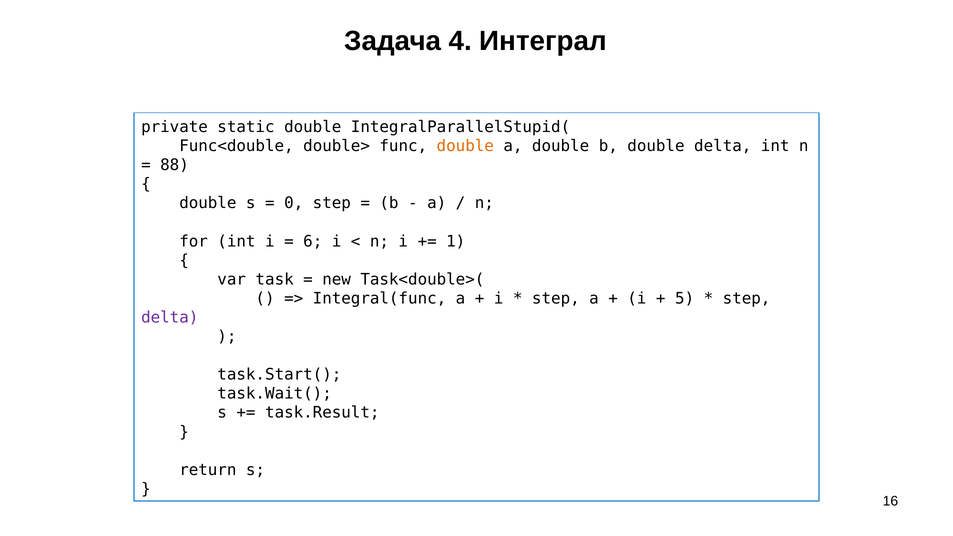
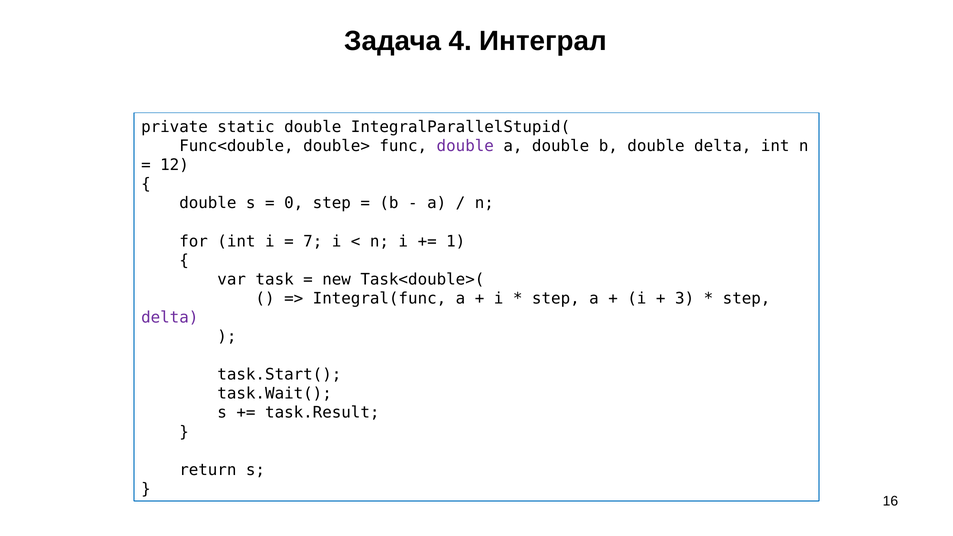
double colour: orange -> purple (465, 146)
88: 88 -> 12 (175, 165)
6: 6 -> 7 (313, 241)
5: 5 -> 3 (685, 299)
